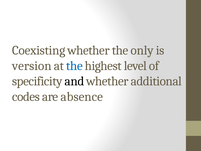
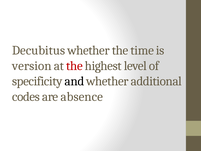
Coexisting: Coexisting -> Decubitus (39, 50)
only: only -> time (142, 50)
the colour: blue -> red (74, 66)
